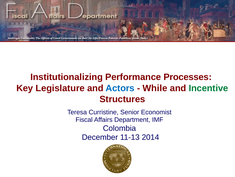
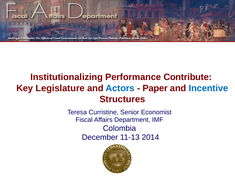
Processes: Processes -> Contribute (188, 77)
While: While -> Paper (155, 88)
Incentive colour: green -> blue (208, 88)
